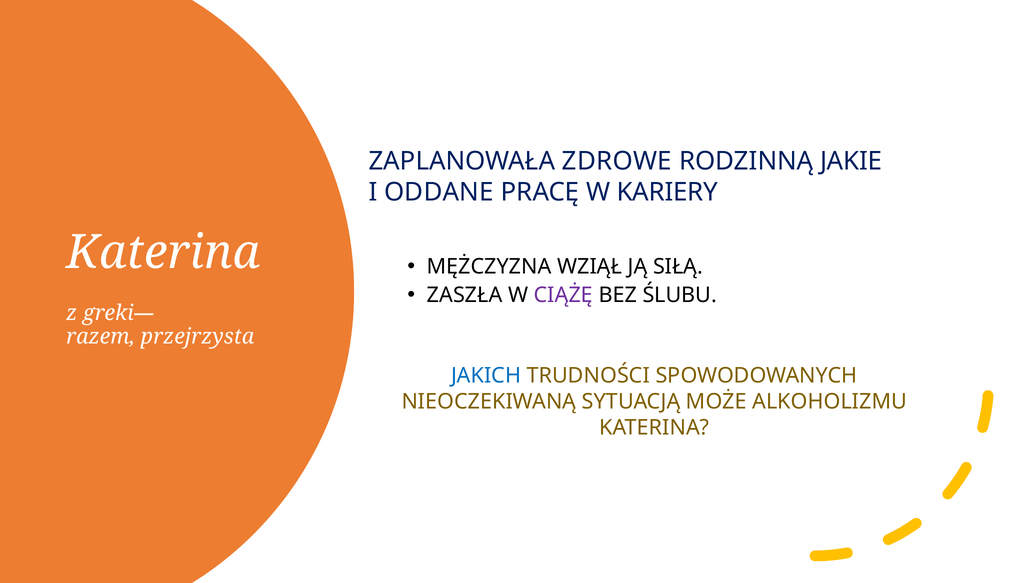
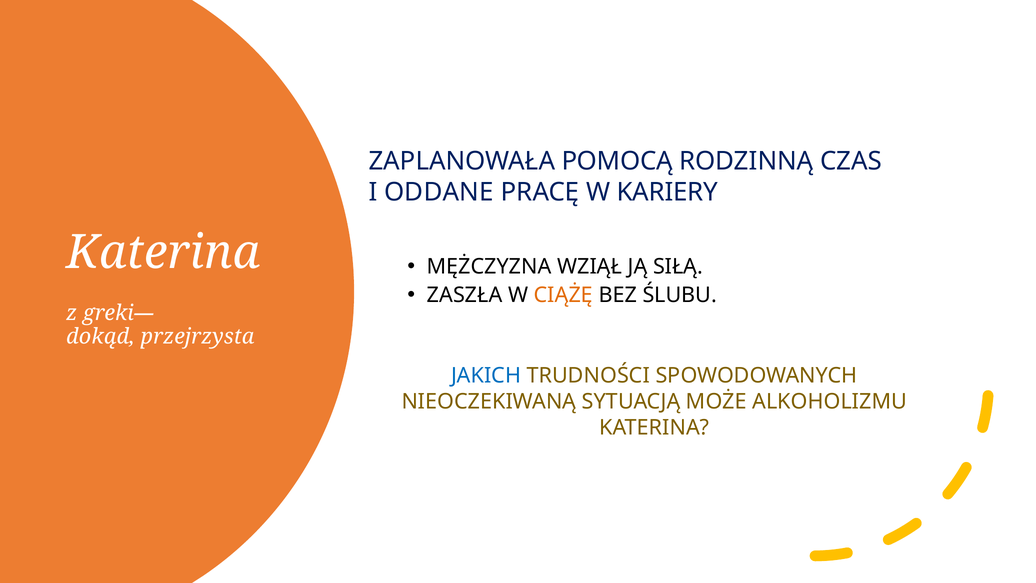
ZDROWE: ZDROWE -> POMOCĄ (617, 161)
JAKIE: JAKIE -> CZAS (851, 161)
CIĄŻĘ colour: purple -> orange (563, 295)
razem: razem -> dokąd (100, 336)
